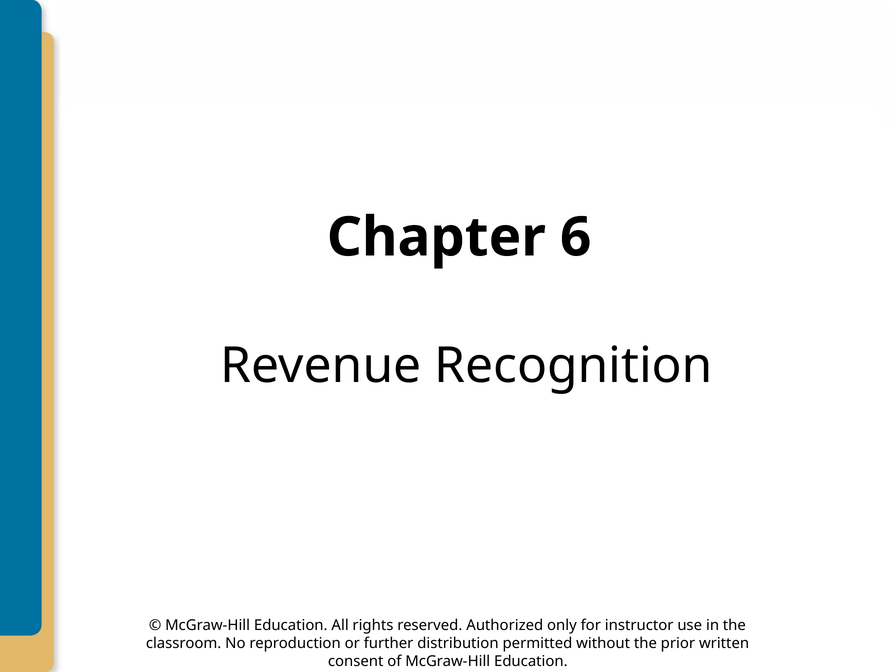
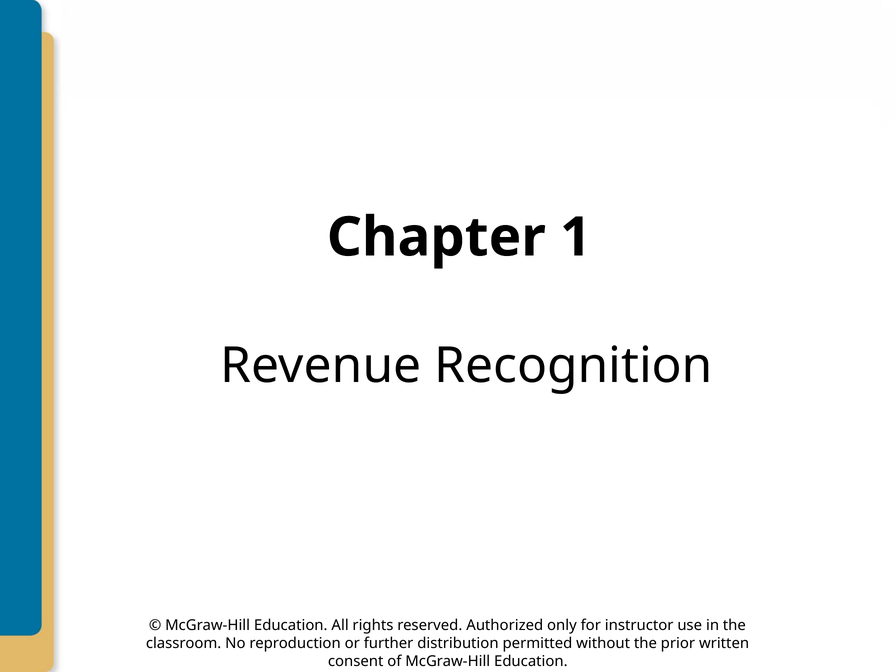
6: 6 -> 1 (576, 237)
